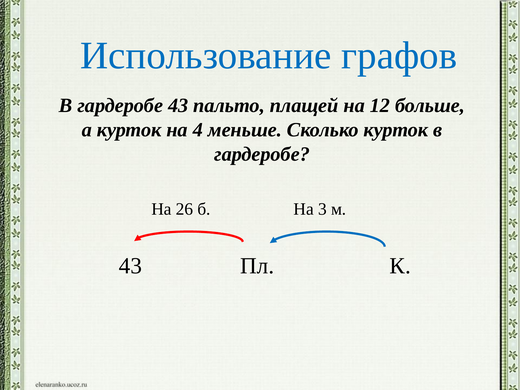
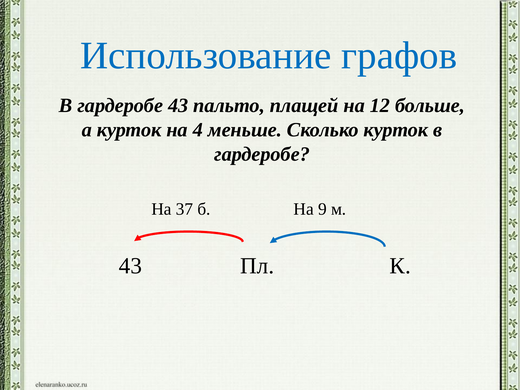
26: 26 -> 37 (185, 209)
3: 3 -> 9 (322, 209)
